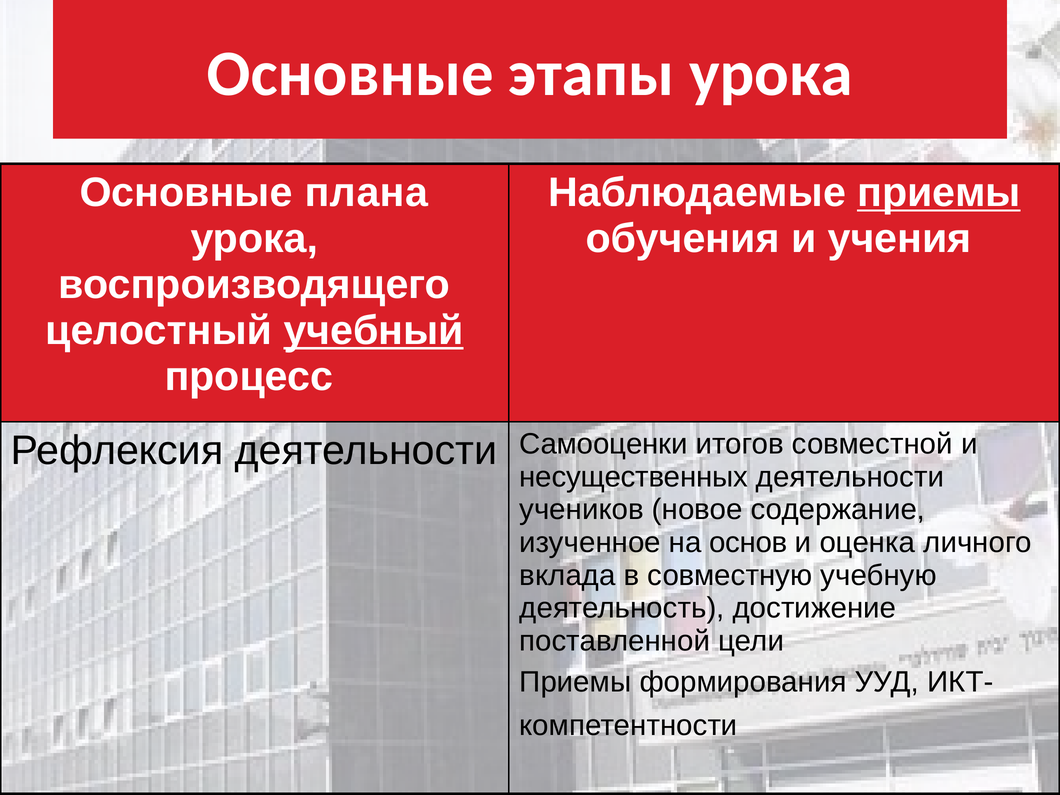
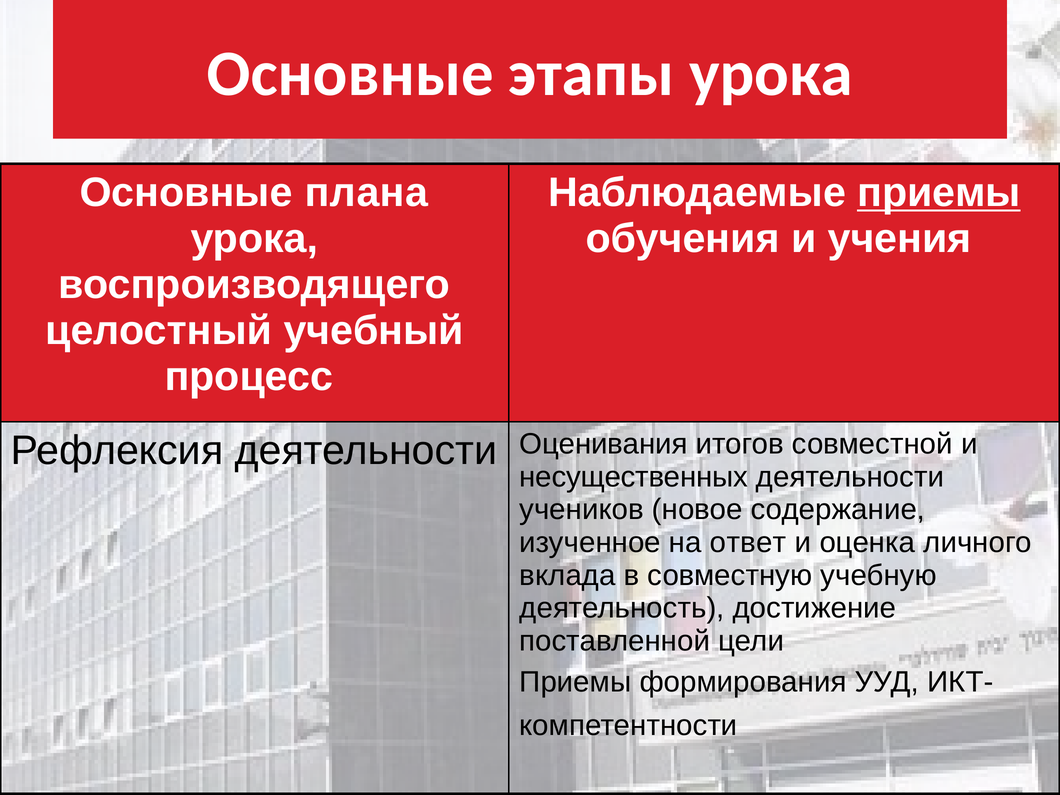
учебный underline: present -> none (374, 331)
Самооценки: Самооценки -> Оценивания (603, 444)
основ: основ -> ответ (748, 543)
